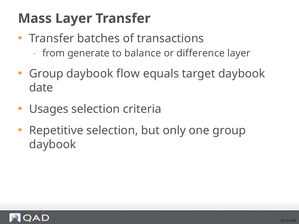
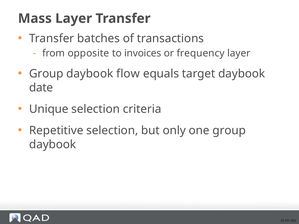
generate: generate -> opposite (88, 53)
balance: balance -> invoices (143, 53)
difference: difference -> frequency (201, 53)
Usages: Usages -> Unique (49, 109)
